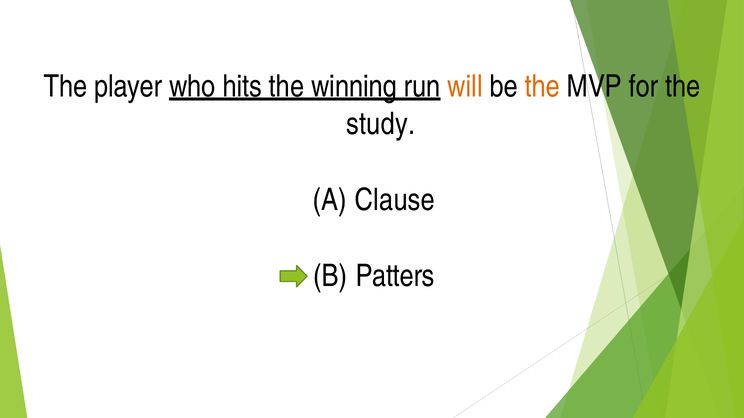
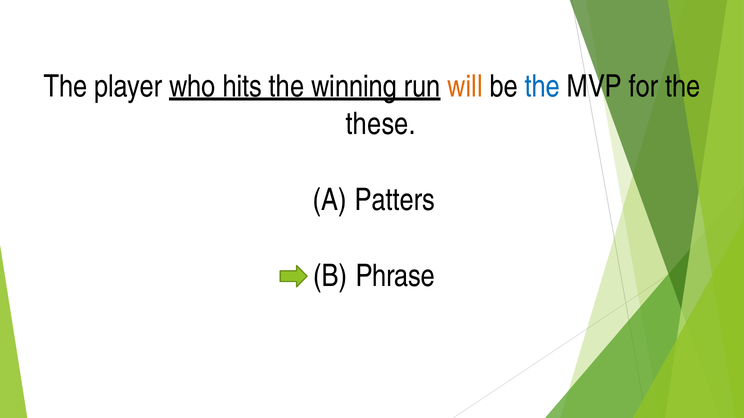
the colour: orange -> blue (542, 87)
study: study -> these (381, 124)
Clause: Clause -> Patters (395, 200)
Patters: Patters -> Phrase (395, 276)
